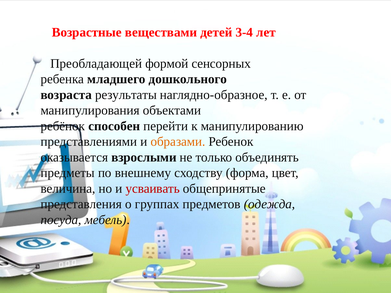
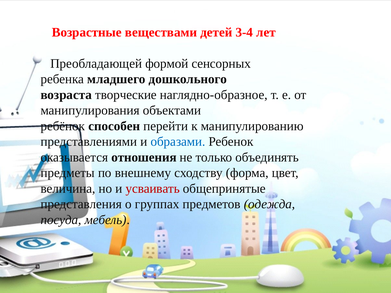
результаты: результаты -> творческие (126, 95)
образами colour: orange -> blue (178, 142)
взрослыми: взрослыми -> отношения (144, 157)
